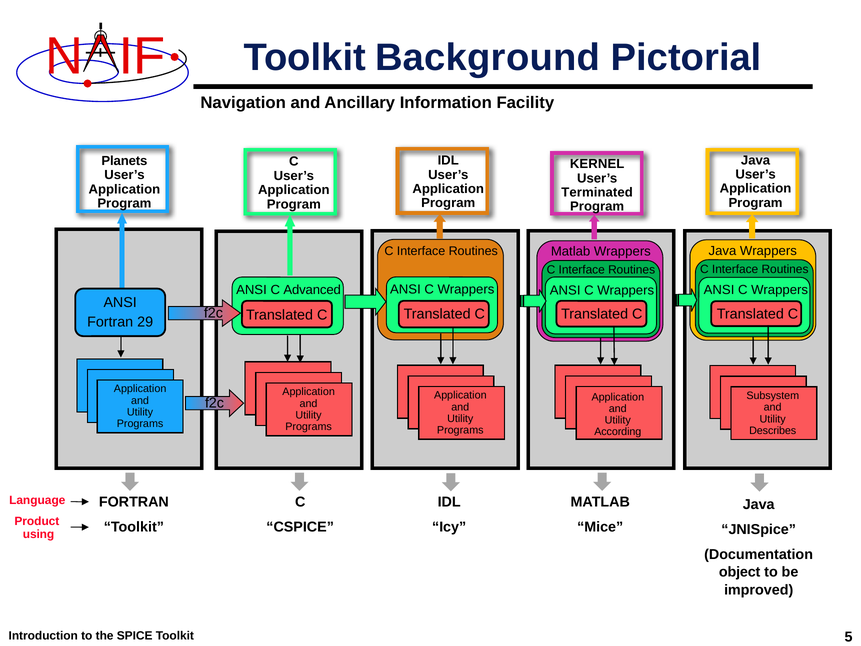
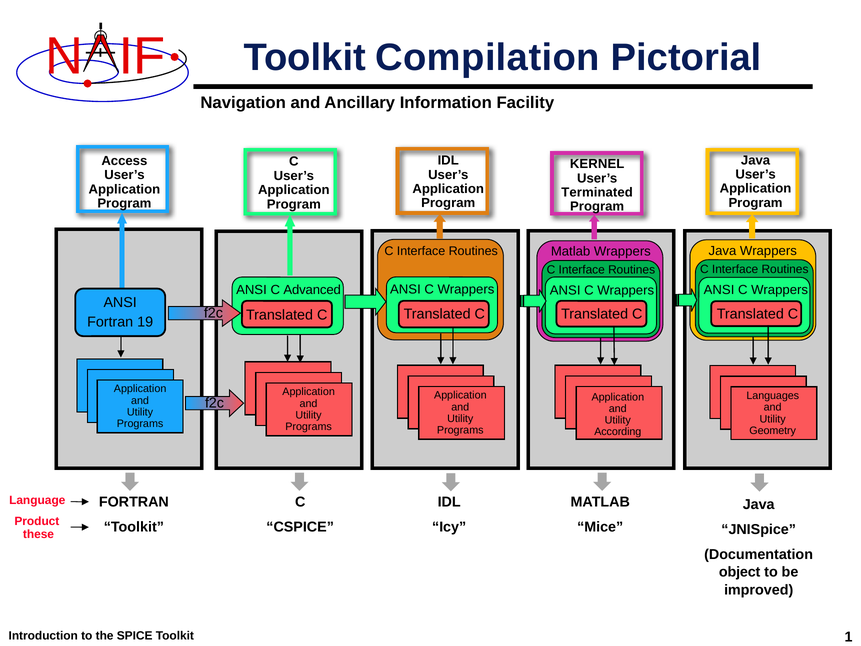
Background: Background -> Compilation (487, 58)
Planets: Planets -> Access (124, 161)
29: 29 -> 19 (145, 322)
Subsystem: Subsystem -> Languages (773, 396)
Describes: Describes -> Geometry (773, 431)
using: using -> these (38, 534)
5: 5 -> 1 (849, 637)
